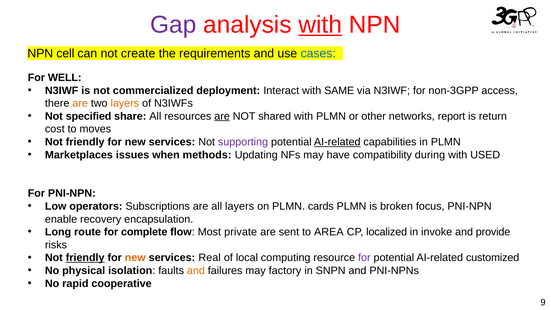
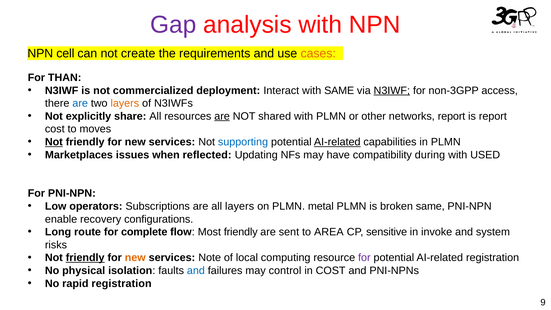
with underline: present -> none (320, 25)
cases colour: blue -> orange (318, 53)
WELL: WELL -> THAN (65, 78)
N3IWF underline: none -> present (392, 90)
are colour: orange -> blue (80, 103)
specified: specified -> explicitly (89, 116)
is return: return -> report (493, 116)
Not underline: none -> present (54, 142)
supporting colour: purple -> blue (243, 142)
methods: methods -> reflected (207, 155)
cards: cards -> metal (321, 206)
broken focus: focus -> same (430, 206)
encapsulation: encapsulation -> configurations (159, 219)
Most private: private -> friendly (241, 232)
localized: localized -> sensitive (387, 232)
provide: provide -> system (493, 232)
Real: Real -> Note (210, 258)
AI-related customized: customized -> registration (493, 258)
and colour: orange -> blue (196, 271)
factory: factory -> control (285, 271)
in SNPN: SNPN -> COST (331, 271)
rapid cooperative: cooperative -> registration (122, 283)
